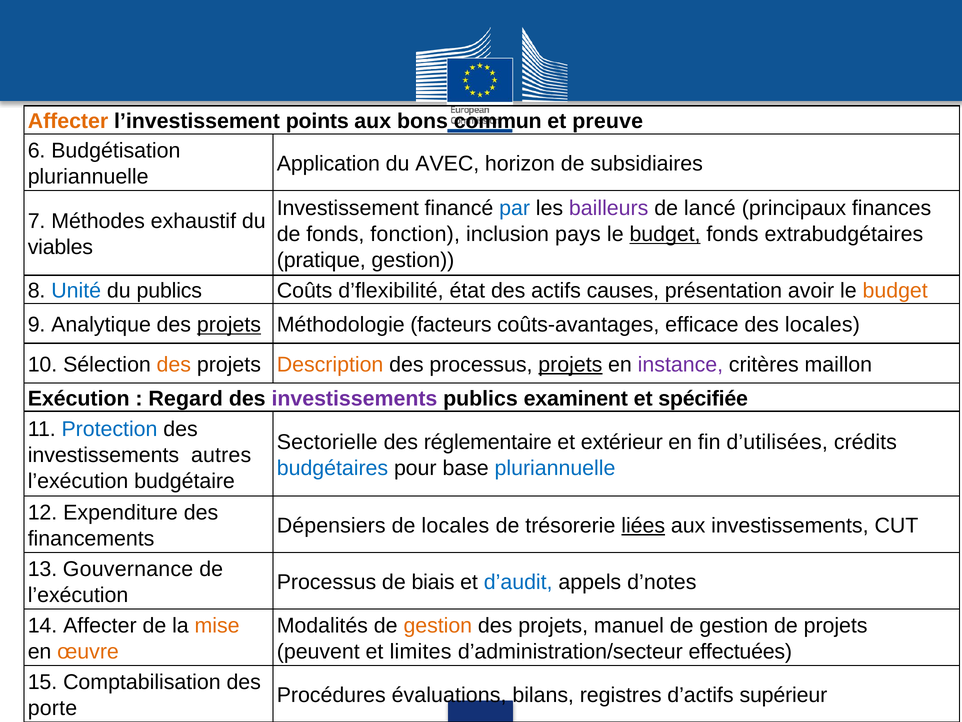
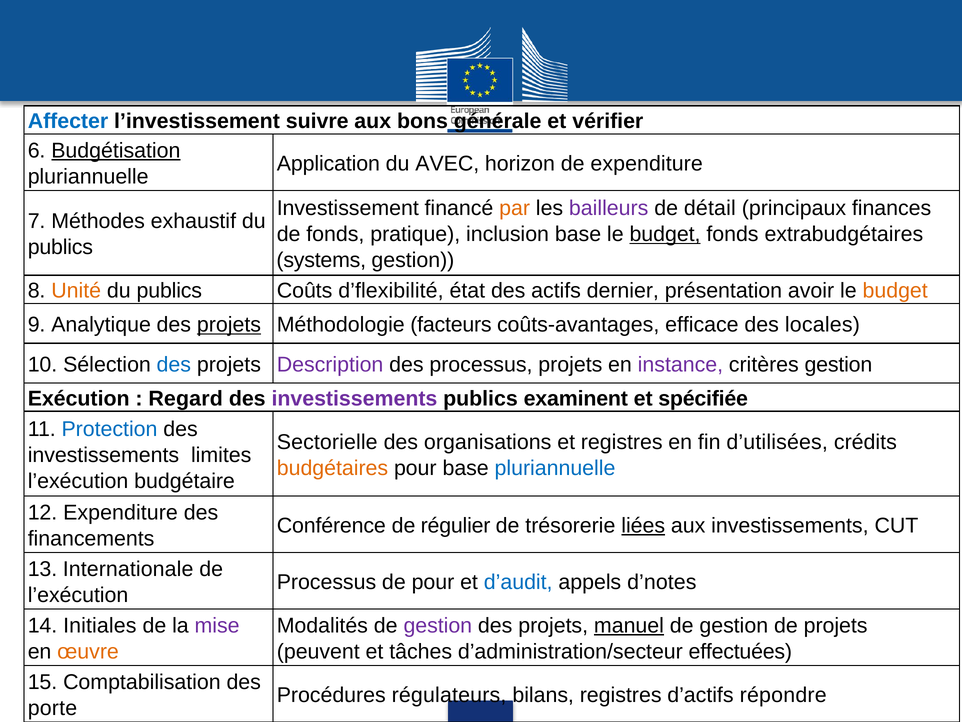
Affecter colour: orange -> blue (68, 121)
points: points -> suivre (317, 121)
commun: commun -> générale (498, 121)
preuve: preuve -> vérifier (608, 121)
Budgétisation underline: none -> present (116, 151)
de subsidiaires: subsidiaires -> expenditure (647, 164)
par colour: blue -> orange (515, 208)
lancé: lancé -> détail (710, 208)
fonction: fonction -> pratique (415, 234)
inclusion pays: pays -> base (578, 234)
viables: viables -> publics (60, 247)
pratique: pratique -> systems (321, 260)
Unité colour: blue -> orange (76, 291)
causes: causes -> dernier (623, 291)
des colour: orange -> blue (174, 364)
Description colour: orange -> purple (330, 364)
projets underline: present -> none (570, 364)
critères maillon: maillon -> gestion (838, 364)
réglementaire: réglementaire -> organisations (488, 442)
et extérieur: extérieur -> registres (622, 442)
autres: autres -> limites (221, 455)
budgétaires colour: blue -> orange (332, 468)
Dépensiers: Dépensiers -> Conférence (331, 525)
de locales: locales -> régulier (456, 525)
Gouvernance: Gouvernance -> Internationale (128, 569)
de biais: biais -> pour (433, 582)
14 Affecter: Affecter -> Initiales (100, 625)
mise colour: orange -> purple (217, 625)
gestion colour: orange -> purple (438, 625)
manuel underline: none -> present (629, 625)
limites: limites -> tâches (421, 651)
évaluations: évaluations -> régulateurs (449, 695)
supérieur: supérieur -> répondre (783, 695)
